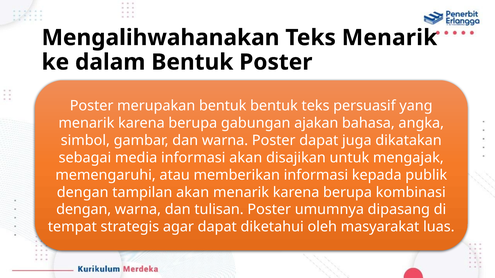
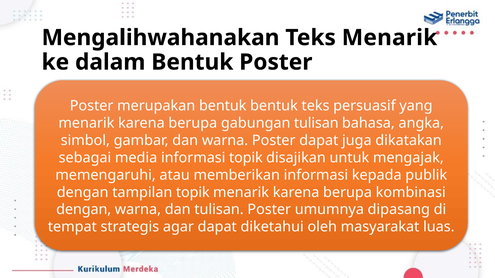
gabungan ajakan: ajakan -> tulisan (316, 123)
informasi akan: akan -> topik (246, 158)
tampilan akan: akan -> topik (193, 193)
